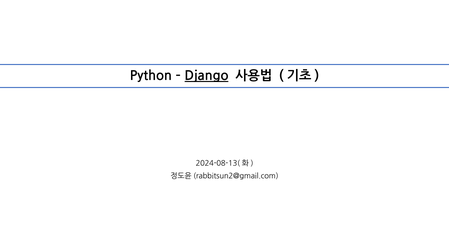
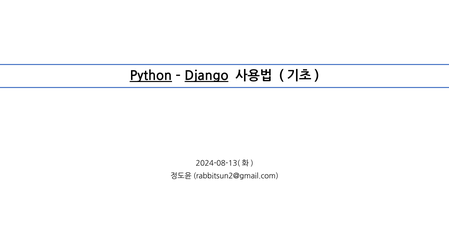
Python underline: none -> present (151, 76)
